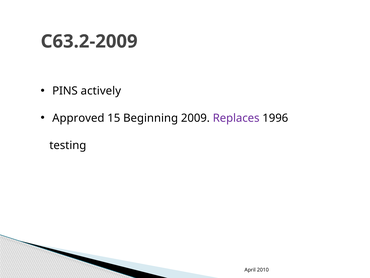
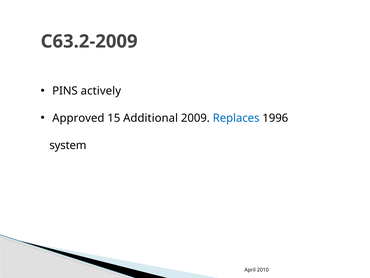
Beginning: Beginning -> Additional (151, 118)
Replaces colour: purple -> blue (236, 118)
testing: testing -> system (68, 145)
